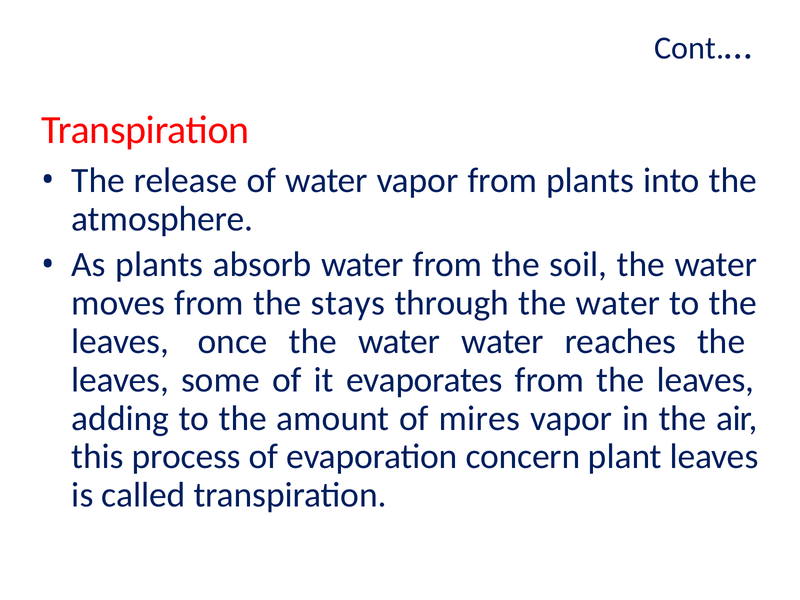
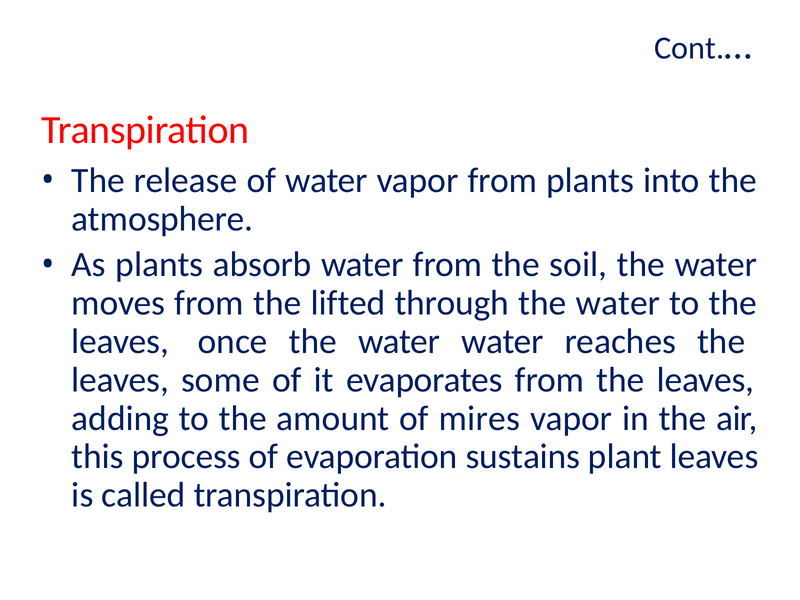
stays: stays -> lifted (348, 303)
concern: concern -> sustains (523, 457)
